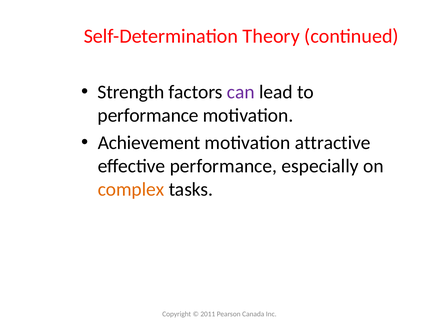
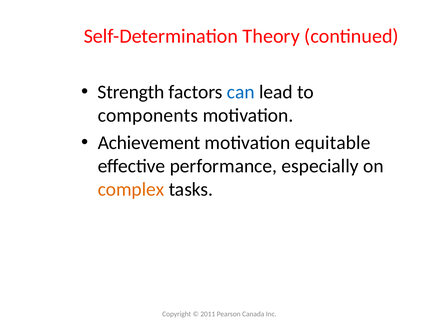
can colour: purple -> blue (241, 92)
performance: performance -> components (148, 116)
attractive: attractive -> equitable (333, 143)
